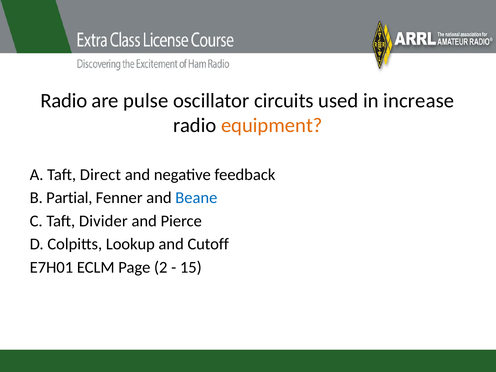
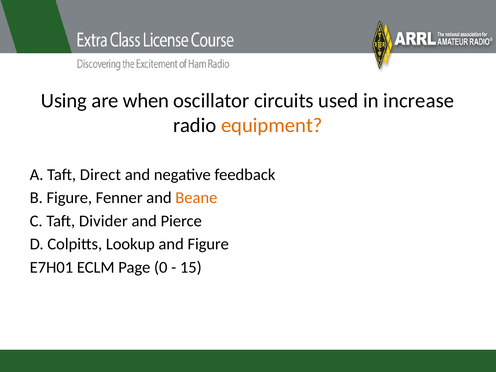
Radio: Radio -> Using (64, 101)
pulse: pulse -> when (146, 101)
B Partial: Partial -> Figure (69, 198)
Beane colour: blue -> orange (196, 198)
and Cutoff: Cutoff -> Figure (208, 244)
2: 2 -> 0 (161, 267)
